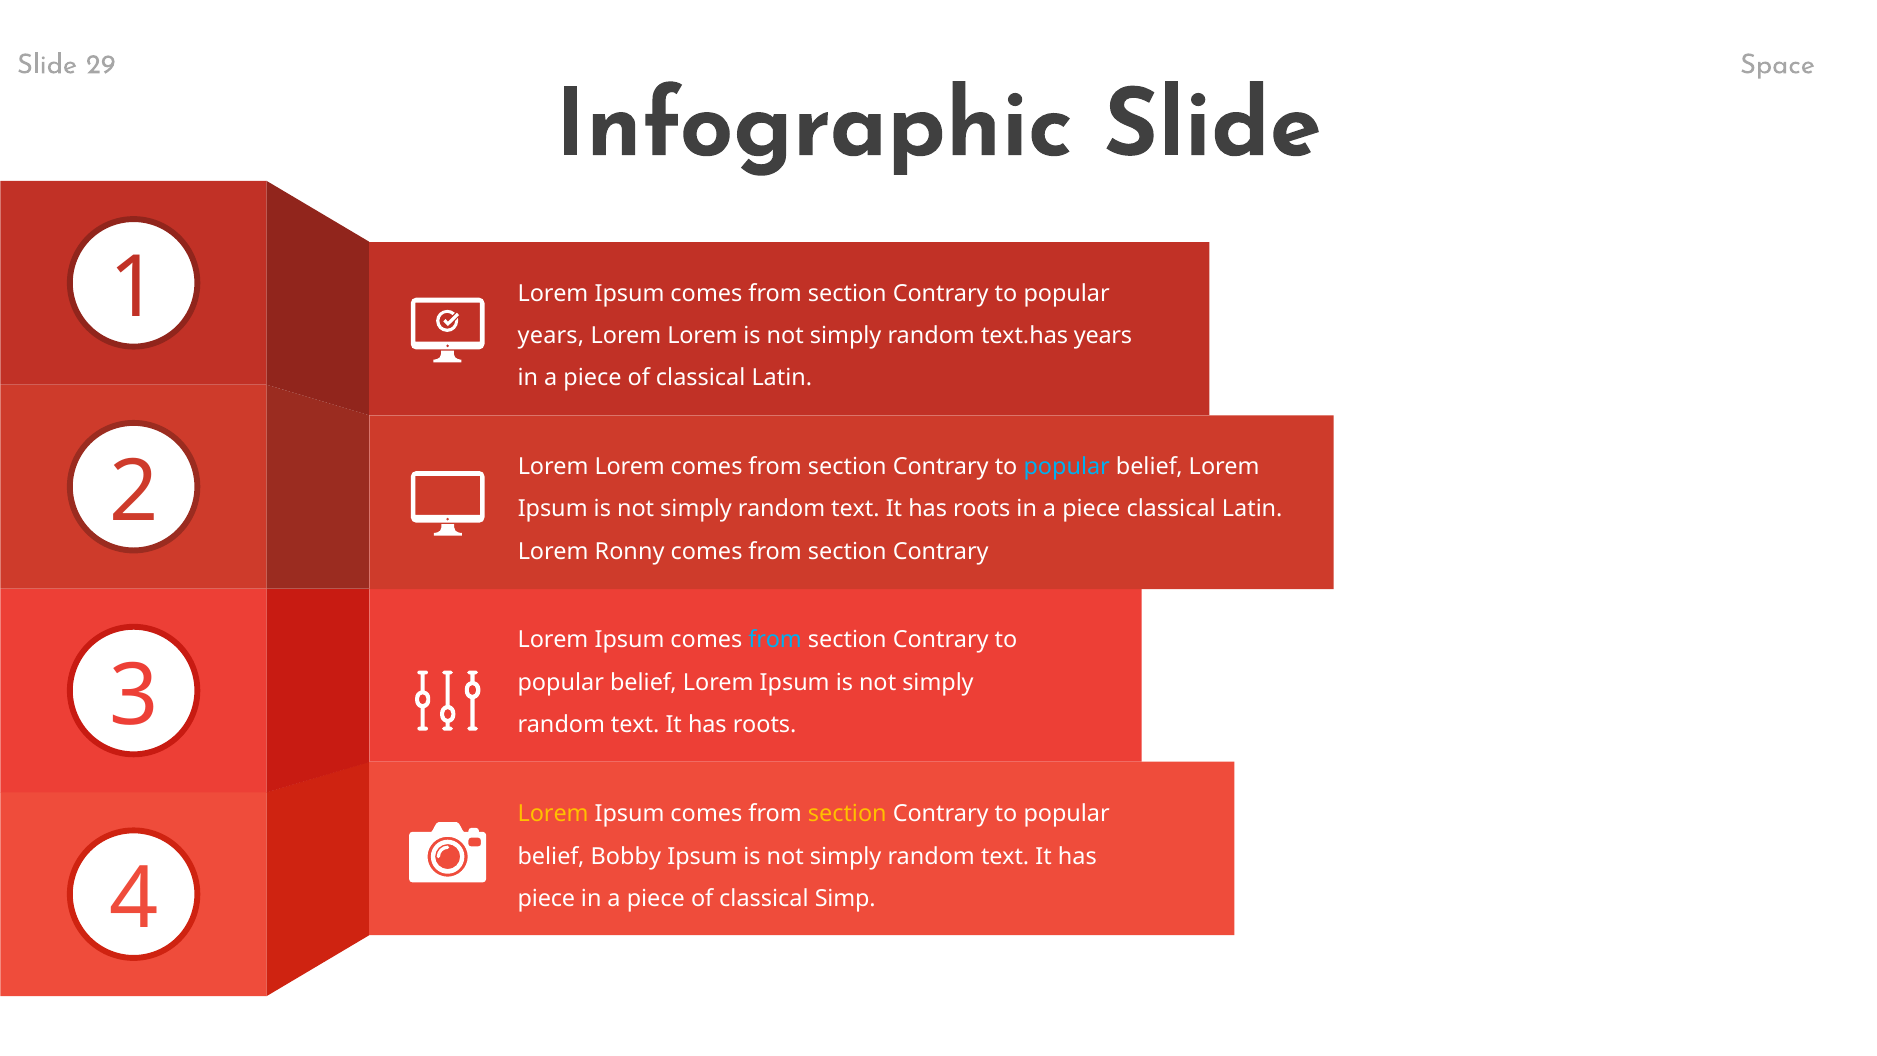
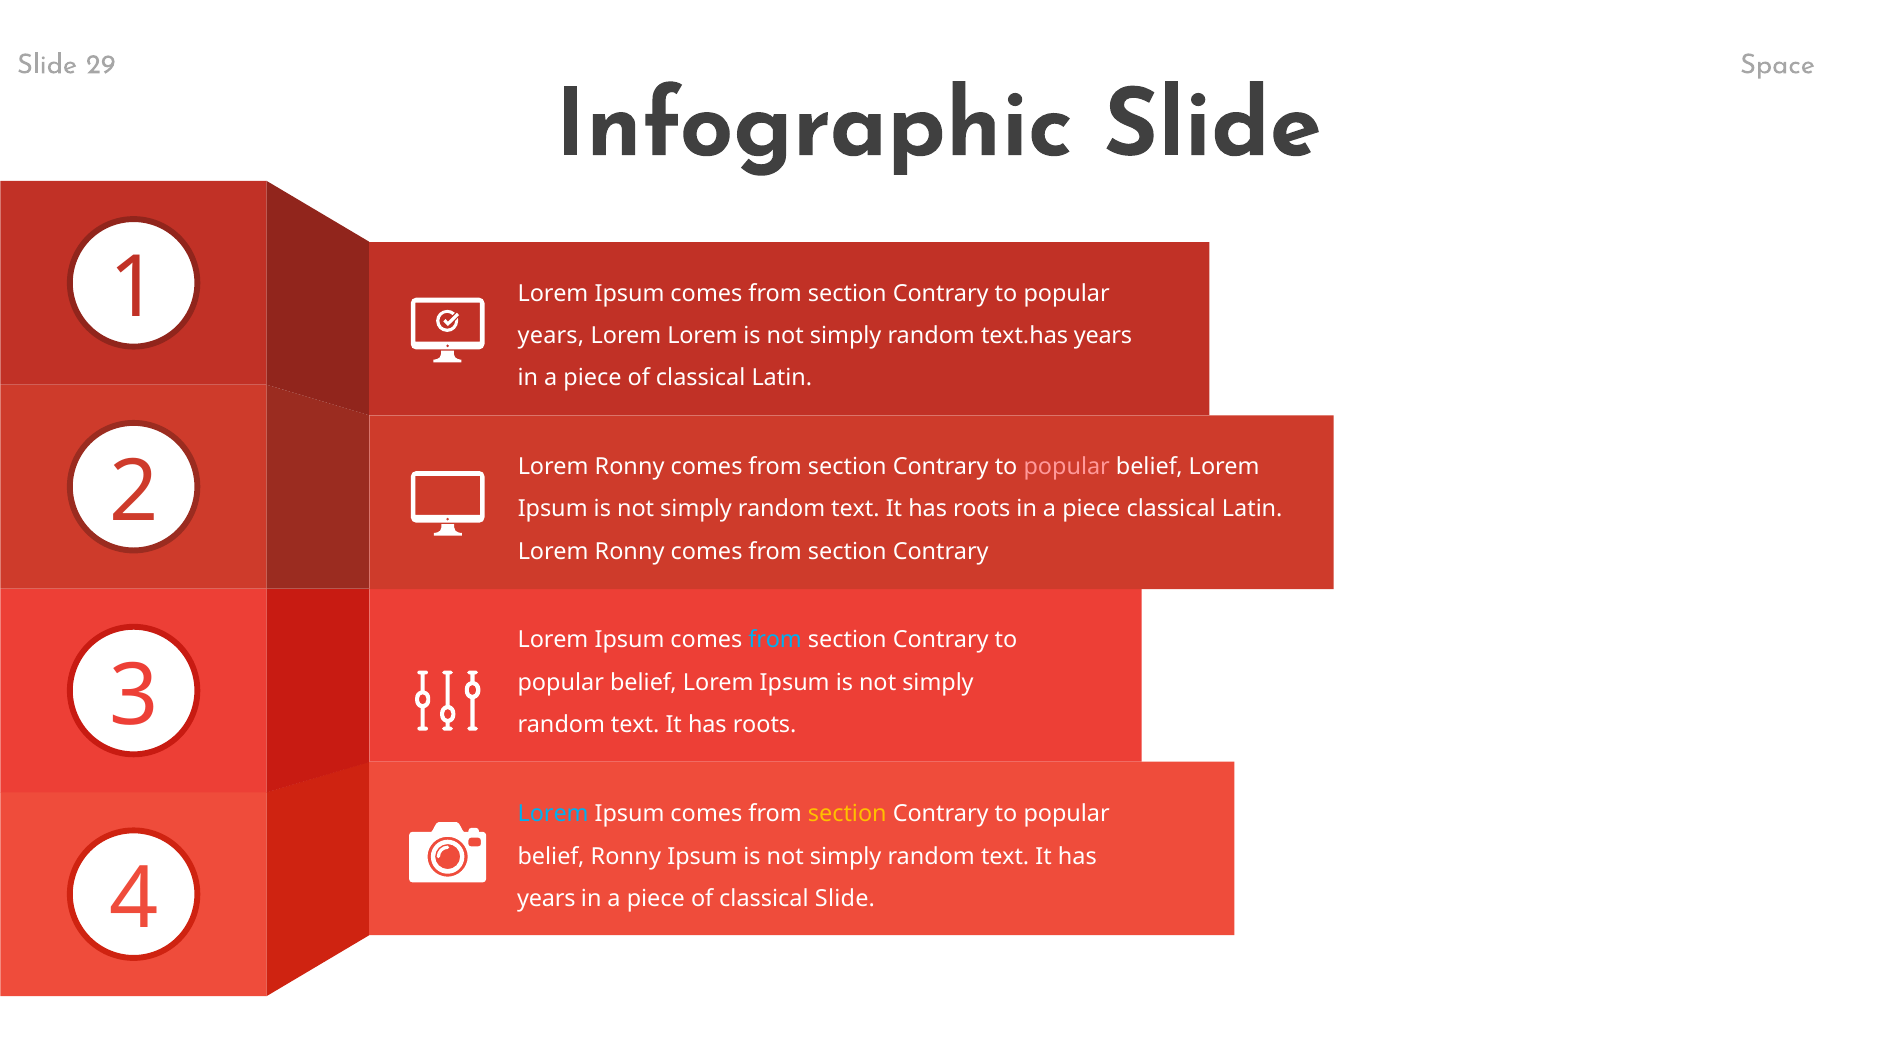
Lorem: Lorem -> Ronny (630, 467)
popular colour: light blue -> pink (1067, 467)
Lorem colour: yellow -> light blue (553, 814)
belief Bobby: Bobby -> Ronny (626, 856)
piece: piece -> years (546, 898)
classical Simp: Simp -> Slide (845, 898)
